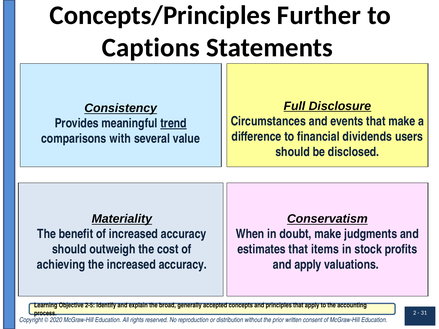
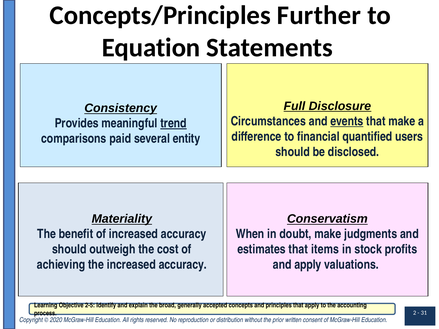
Captions: Captions -> Equation (151, 48)
events underline: none -> present (347, 121)
dividends: dividends -> quantified (367, 137)
with: with -> paid (120, 139)
value: value -> entity (187, 139)
